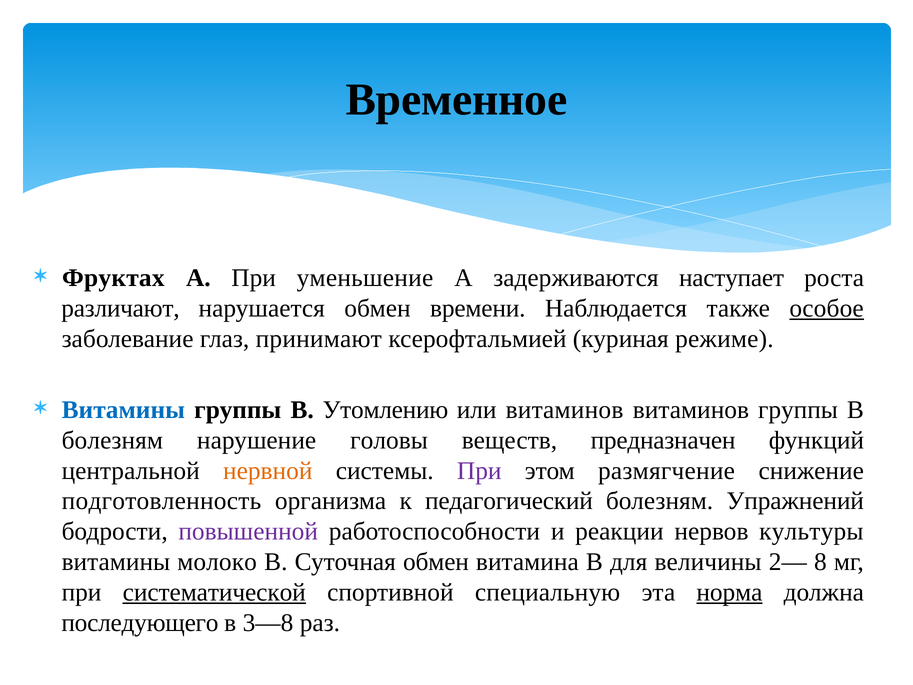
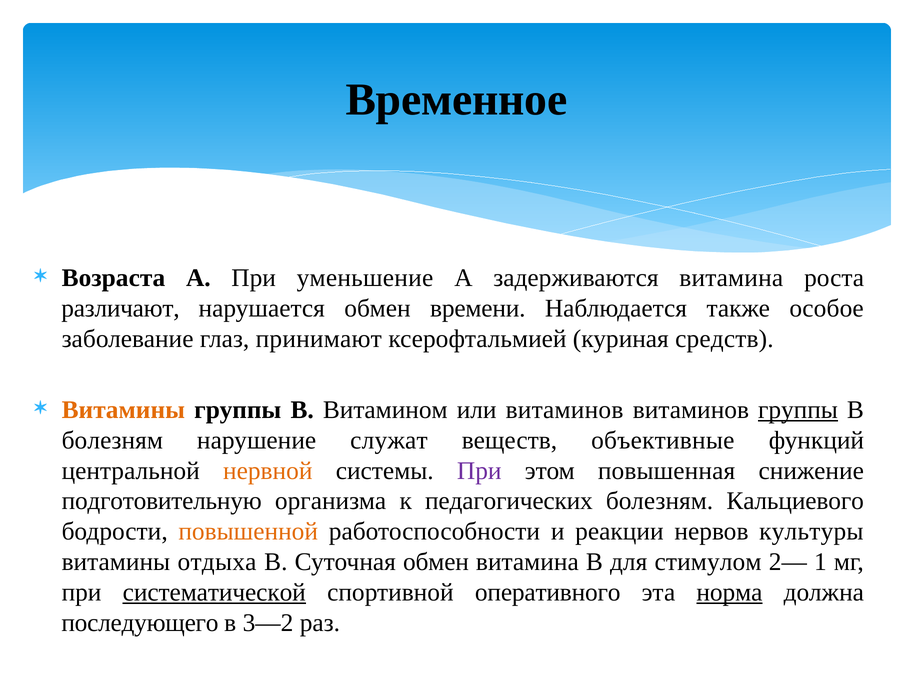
Фруктах: Фруктах -> Возраста (113, 278)
задерживаются наступает: наступает -> витамина (731, 278)
особое underline: present -> none (827, 308)
режиме: режиме -> средств (724, 339)
Витамины colour: blue -> orange (123, 410)
Утомлению: Утомлению -> Витамином (385, 410)
группы underline: none -> present (798, 410)
головы: головы -> служат (389, 440)
предназначен: предназначен -> объективные (663, 440)
размягчение: размягчение -> повышенная (667, 470)
подготовленность: подготовленность -> подготовительную (162, 501)
педагогический: педагогический -> педагогических (509, 501)
Упражнений: Упражнений -> Кальциевого (795, 501)
повышенной colour: purple -> orange (248, 531)
молоко: молоко -> отдыха (217, 562)
величины: величины -> стимулом (708, 562)
8: 8 -> 1 (820, 562)
специальную: специальную -> оперативного (548, 592)
3—8: 3—8 -> 3—2 (268, 623)
